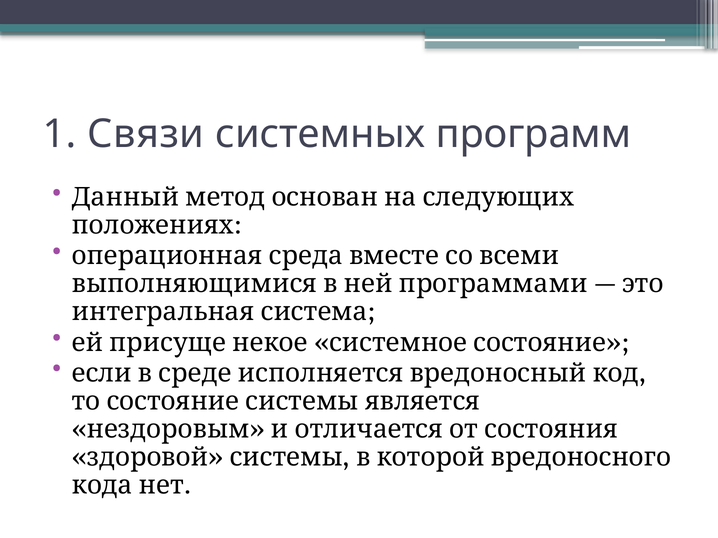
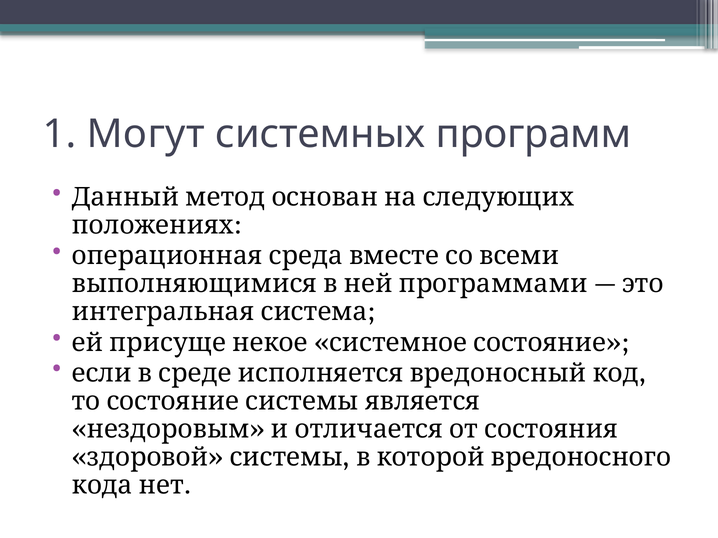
Связи: Связи -> Могут (146, 134)
